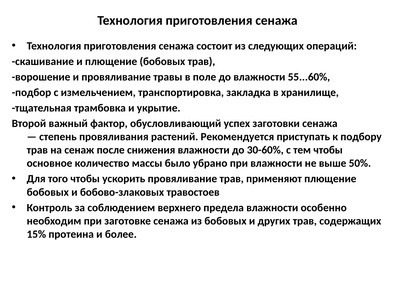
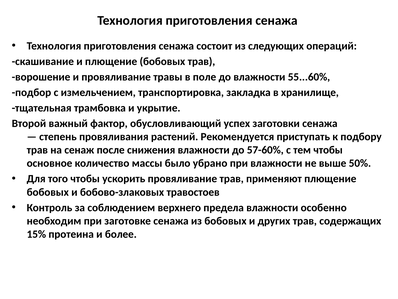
30-60%: 30-60% -> 57-60% (265, 150)
